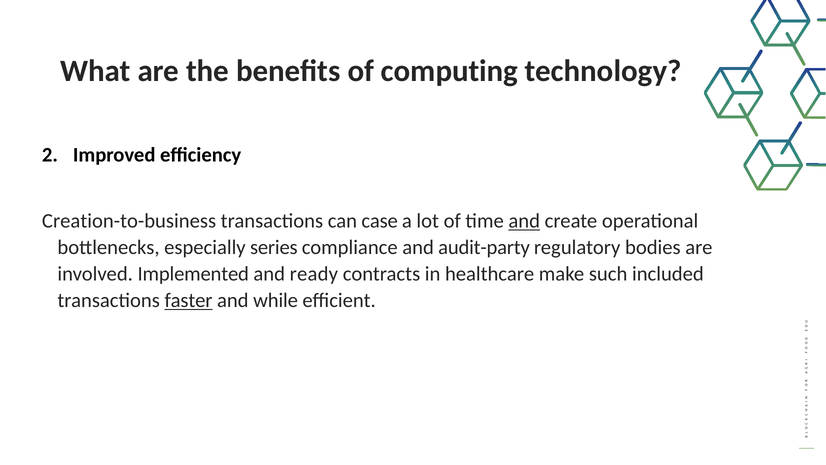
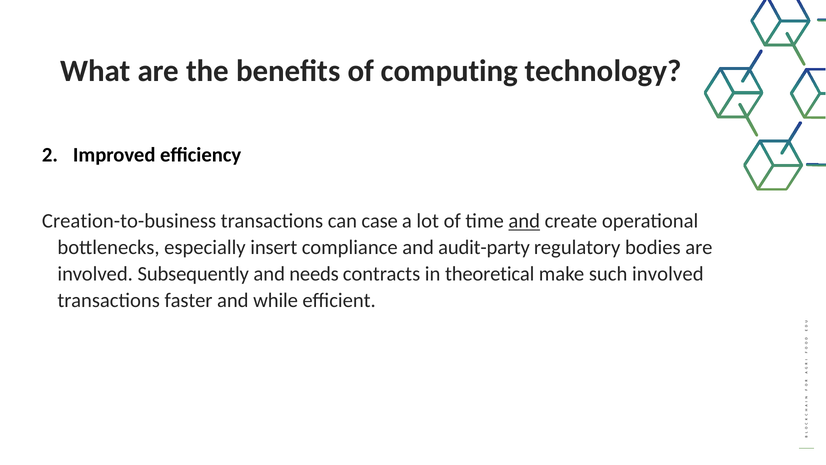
series: series -> insert (274, 247)
Implemented: Implemented -> Subsequently (193, 274)
ready: ready -> needs (314, 274)
healthcare: healthcare -> theoretical (490, 274)
such included: included -> involved (668, 274)
faster underline: present -> none (189, 300)
